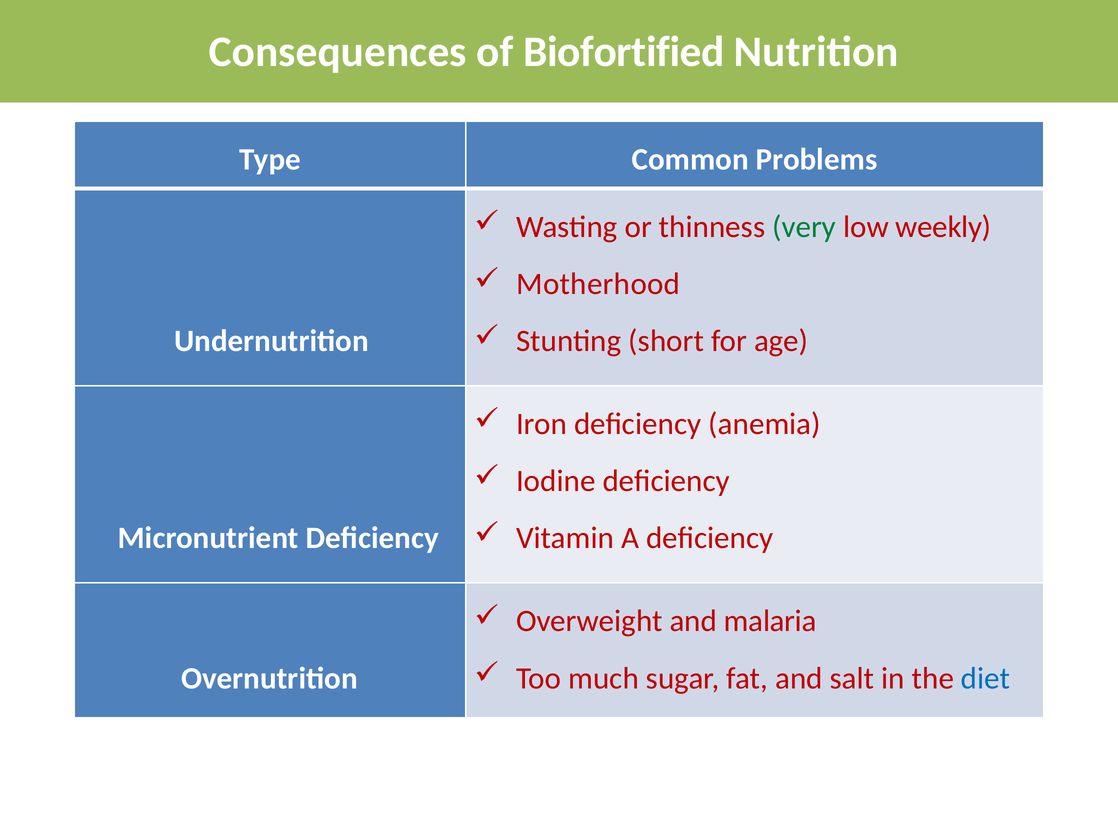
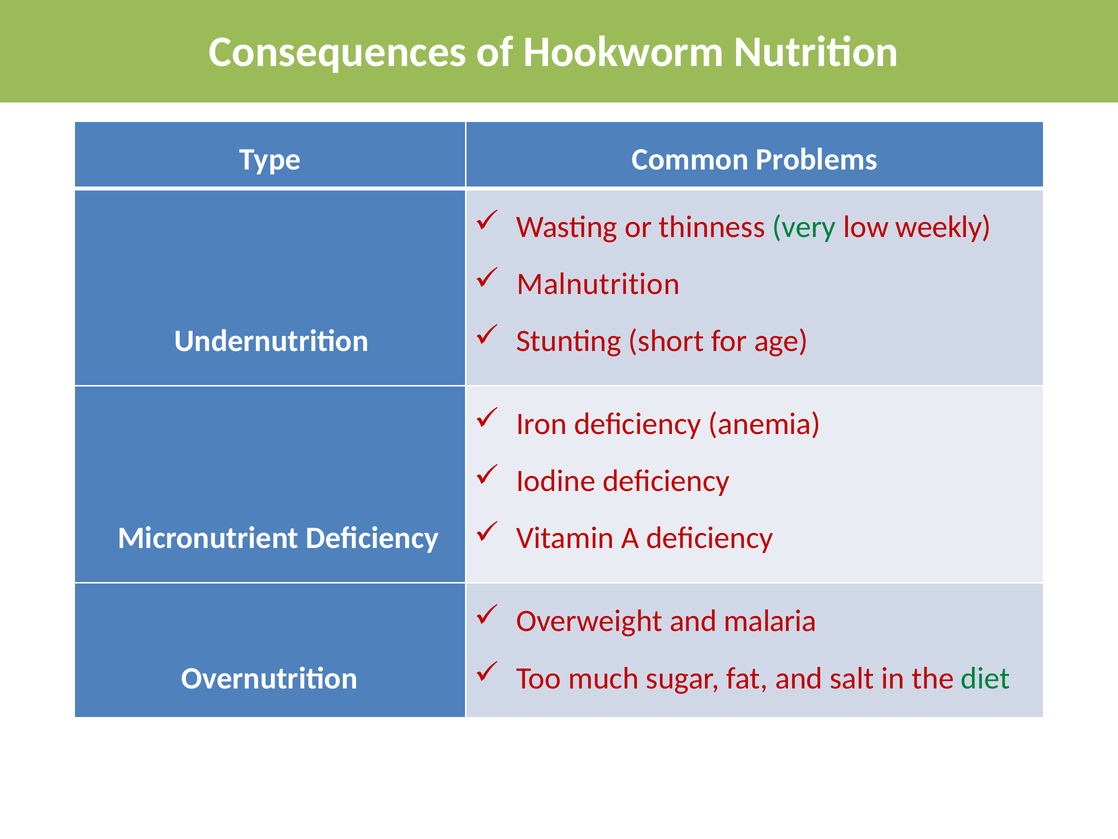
Biofortified: Biofortified -> Hookworm (624, 52)
Motherhood: Motherhood -> Malnutrition (598, 284)
diet colour: blue -> green (986, 678)
